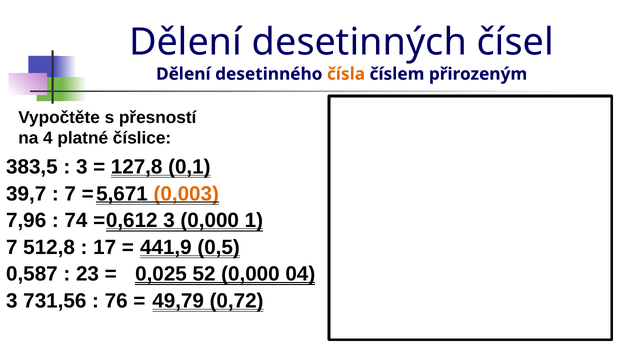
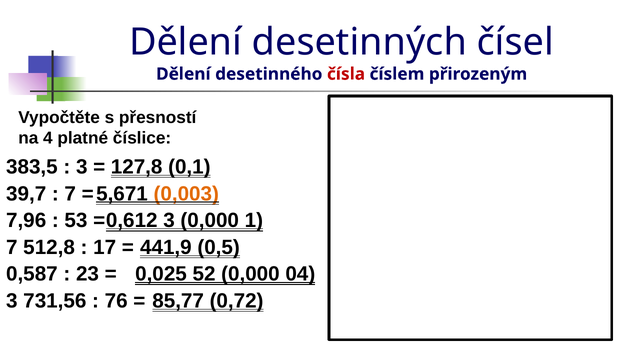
čísla colour: orange -> red (346, 74)
74: 74 -> 53 (76, 221)
49,79: 49,79 -> 85,77 (178, 301)
